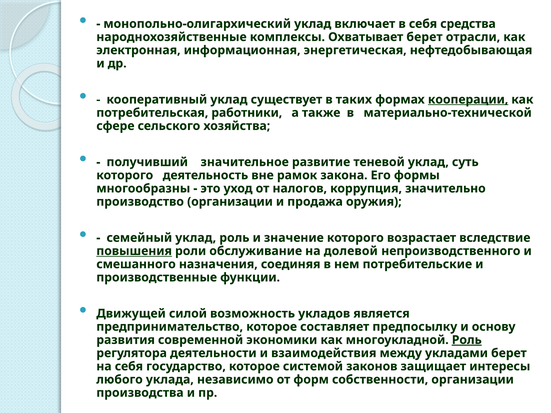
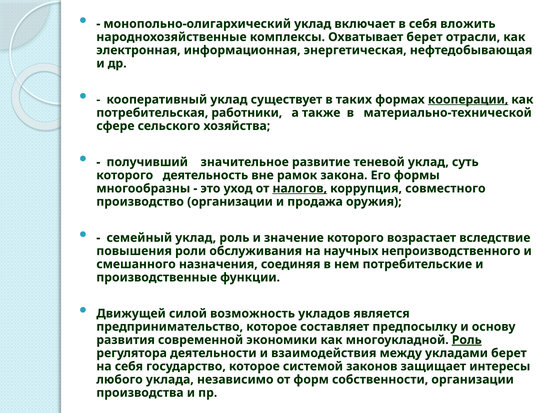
средства: средства -> вложить (468, 24)
налогов underline: none -> present (300, 189)
значительно: значительно -> совместного (445, 189)
повышения underline: present -> none (134, 251)
обслуживание: обслуживание -> обслуживания (256, 251)
долевой: долевой -> научных (351, 251)
